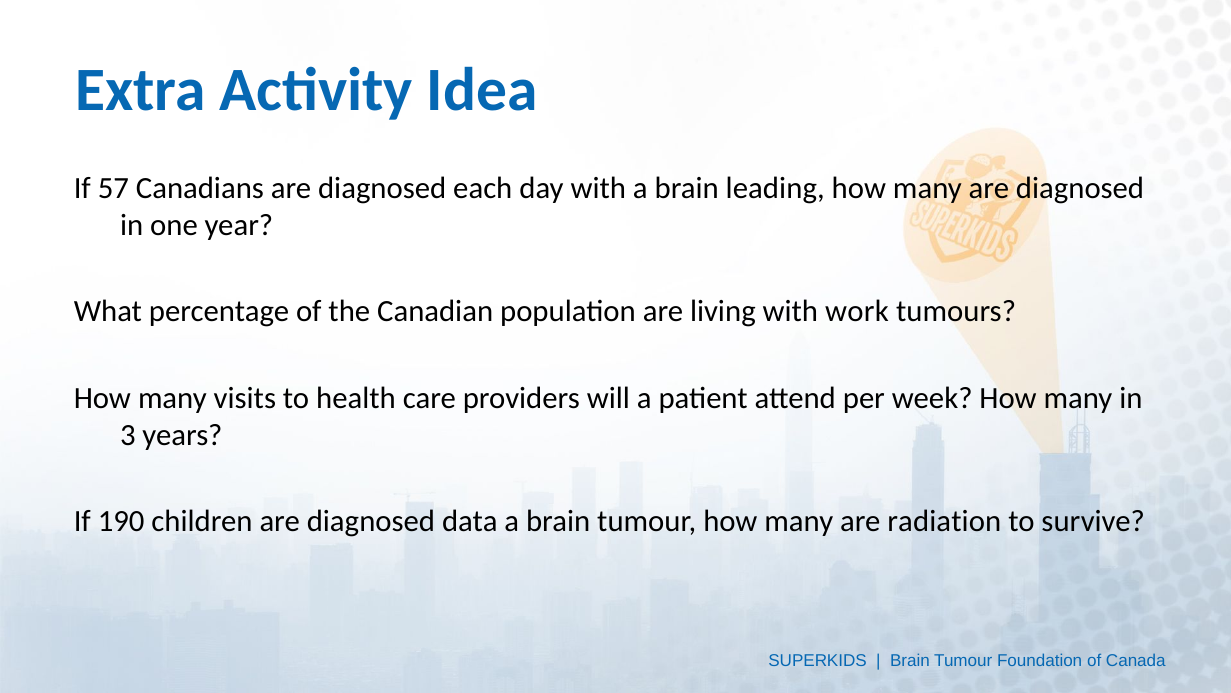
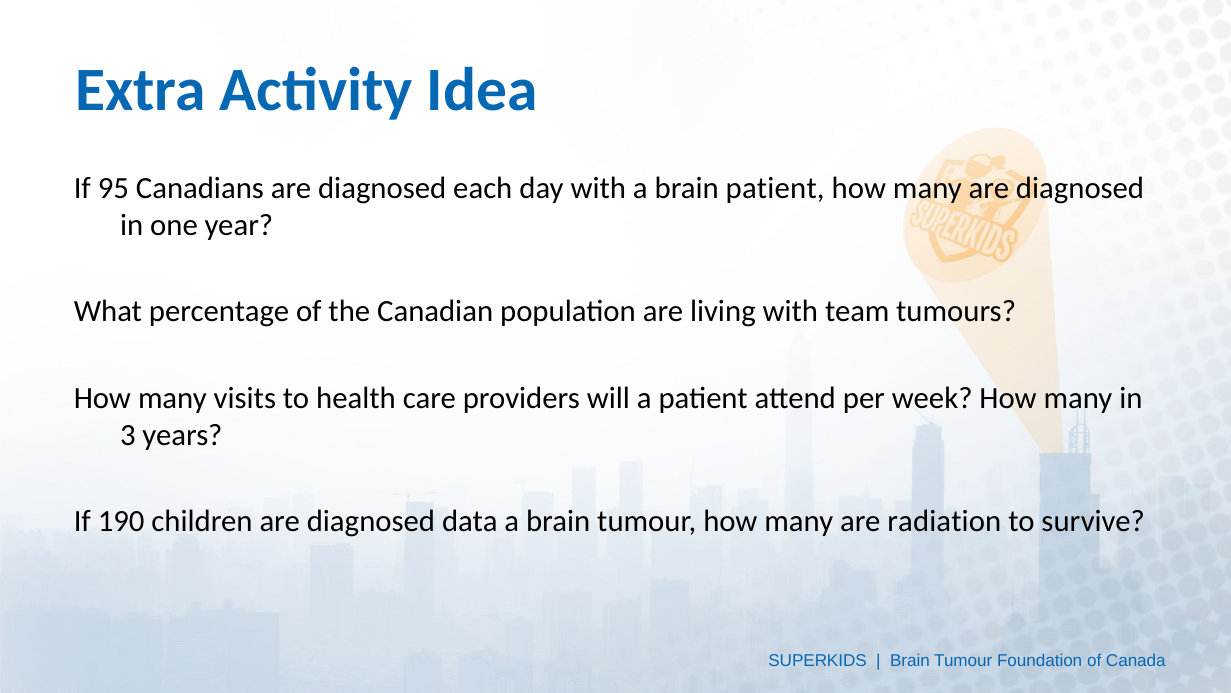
57: 57 -> 95 (113, 188)
brain leading: leading -> patient (775, 188)
work: work -> team (857, 311)
